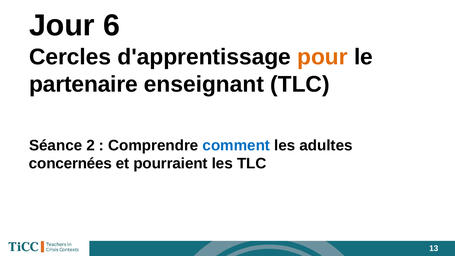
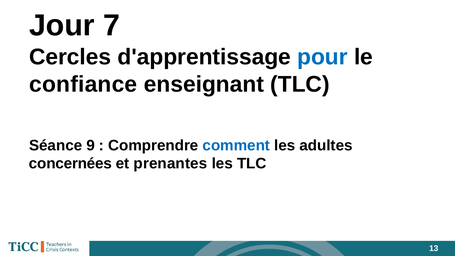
6: 6 -> 7 (112, 26)
pour colour: orange -> blue (322, 57)
partenaire: partenaire -> confiance (83, 84)
2: 2 -> 9 (91, 145)
pourraient: pourraient -> prenantes (170, 164)
